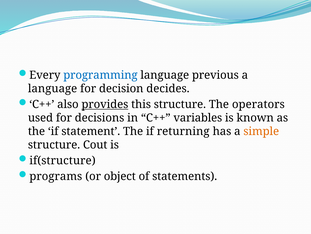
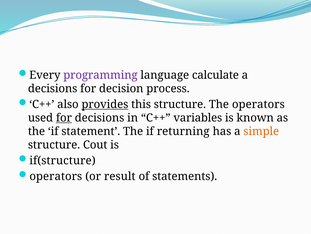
programming colour: blue -> purple (100, 75)
previous: previous -> calculate (215, 75)
language: language -> decisions (53, 88)
decides: decides -> process (168, 88)
for underline: none -> present (64, 118)
programs: programs -> operators (56, 176)
object: object -> result (120, 176)
